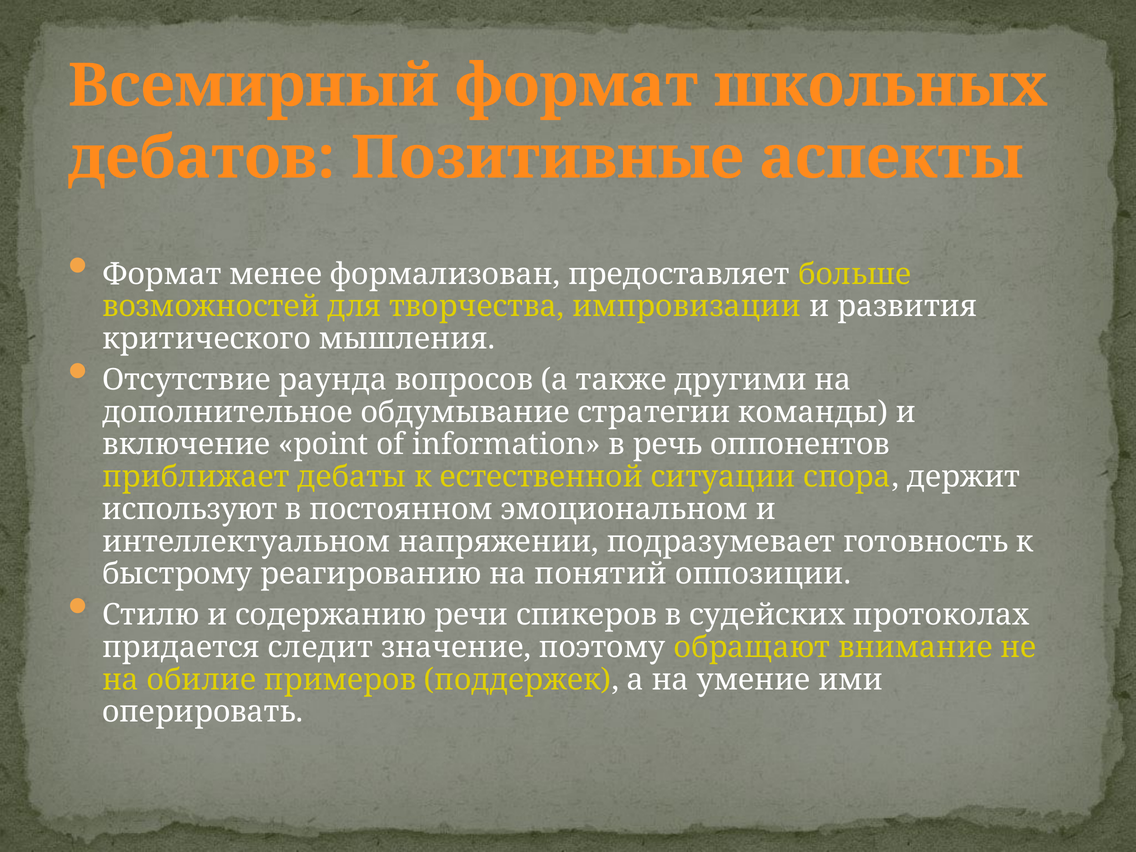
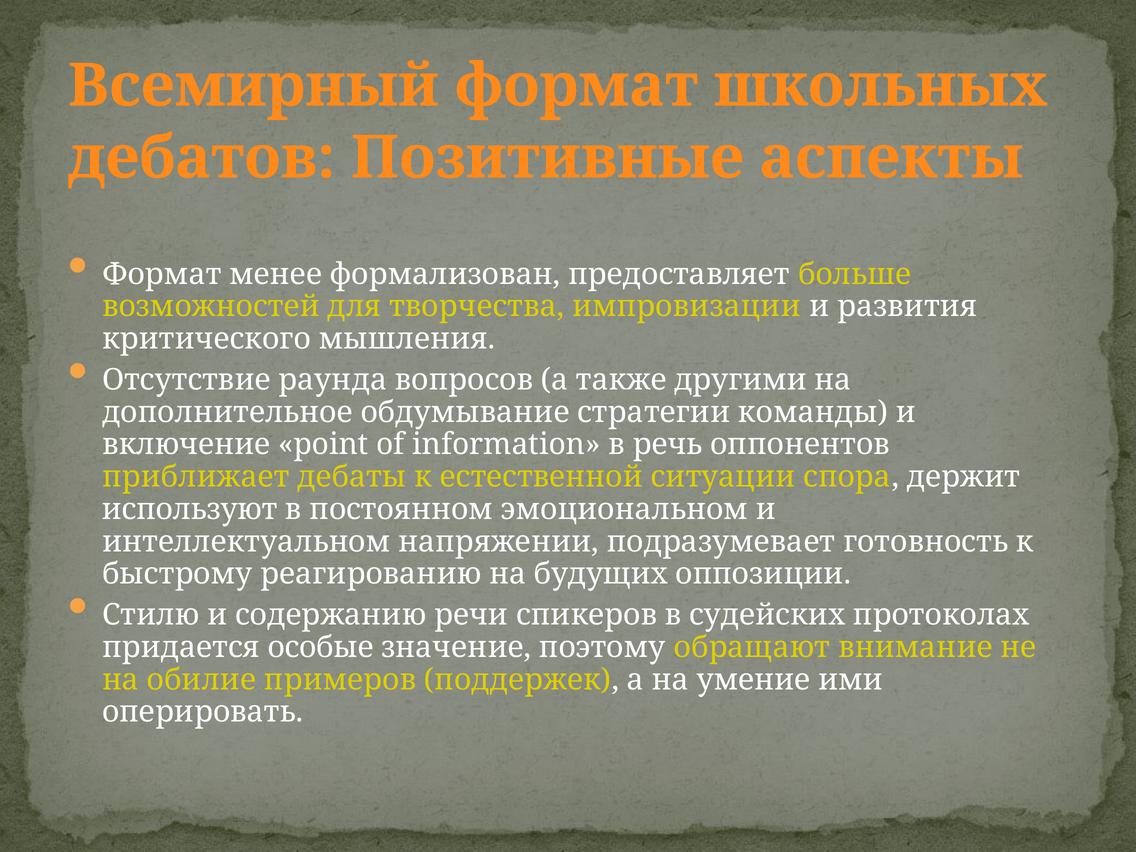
понятий: понятий -> будущих (601, 574)
следит: следит -> особые (321, 647)
